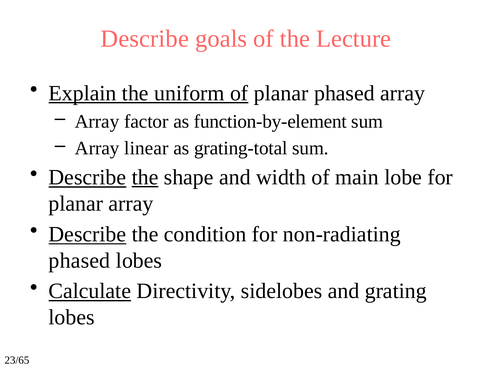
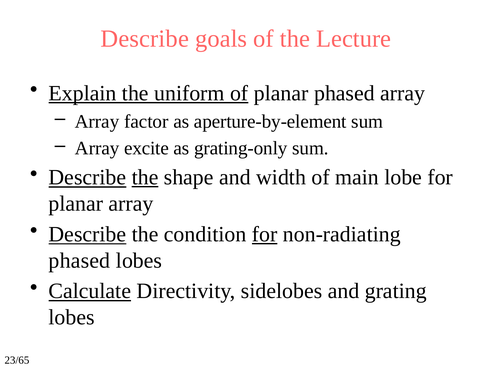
function-by-element: function-by-element -> aperture-by-element (270, 121)
linear: linear -> excite (147, 148)
grating-total: grating-total -> grating-only (241, 148)
for underline: none -> present (265, 234)
